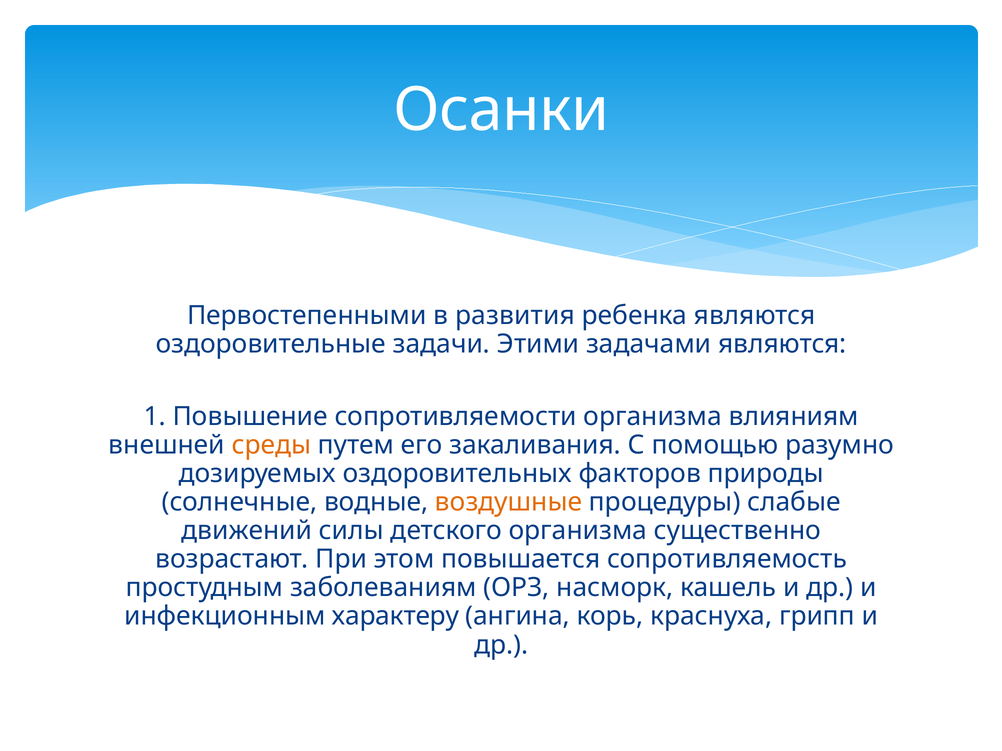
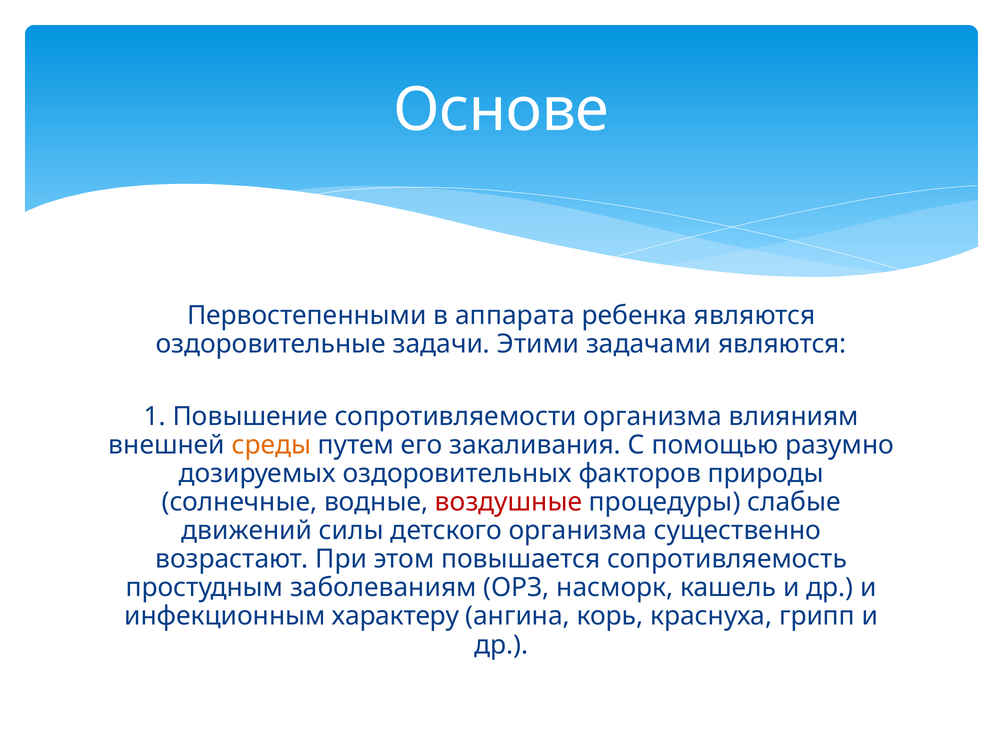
Осанки: Осанки -> Основе (501, 110)
развития: развития -> аппарата (515, 316)
воздушные colour: orange -> red (509, 502)
